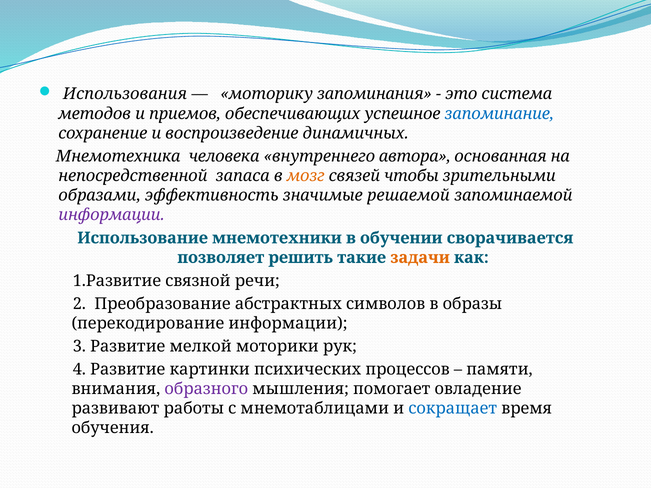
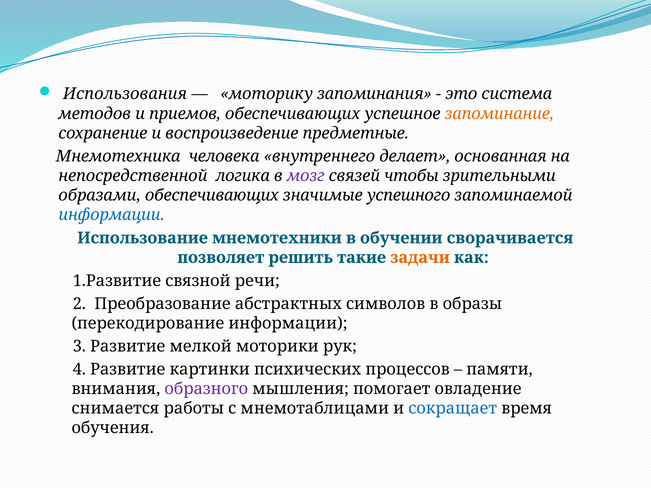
запоминание colour: blue -> orange (499, 114)
динамичных: динамичных -> предметные (356, 133)
автора: автора -> делает (415, 156)
запаса: запаса -> логика (243, 176)
мозг colour: orange -> purple (306, 176)
образами эффективность: эффективность -> обеспечивающих (212, 195)
решаемой: решаемой -> успешного (409, 195)
информации colour: purple -> blue (112, 215)
развивают: развивают -> снимается (115, 409)
